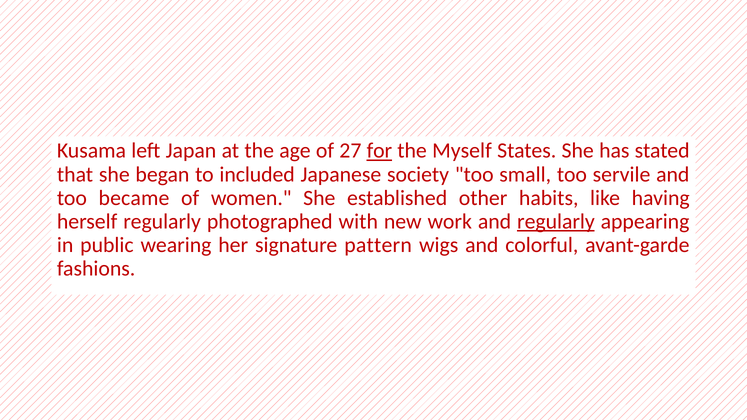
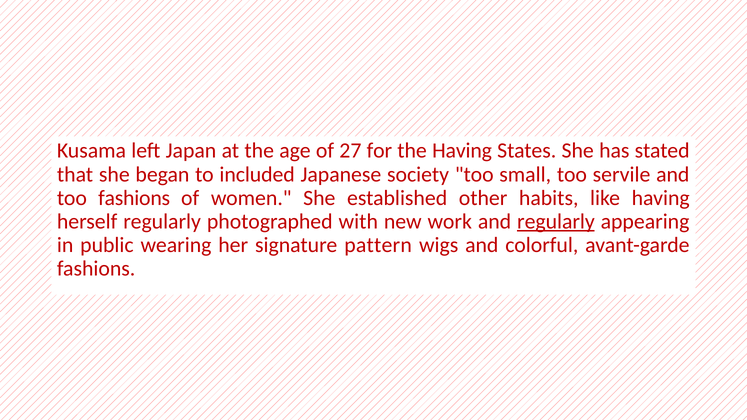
for underline: present -> none (379, 151)
the Myself: Myself -> Having (462, 151)
too became: became -> fashions (134, 198)
